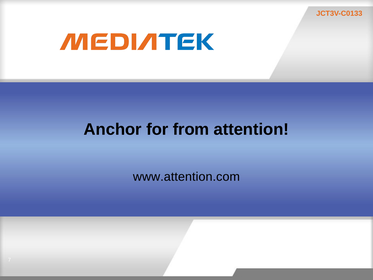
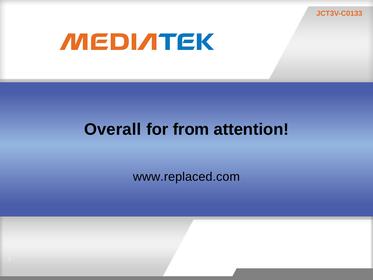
Anchor: Anchor -> Overall (113, 129)
www.attention.com: www.attention.com -> www.replaced.com (186, 177)
